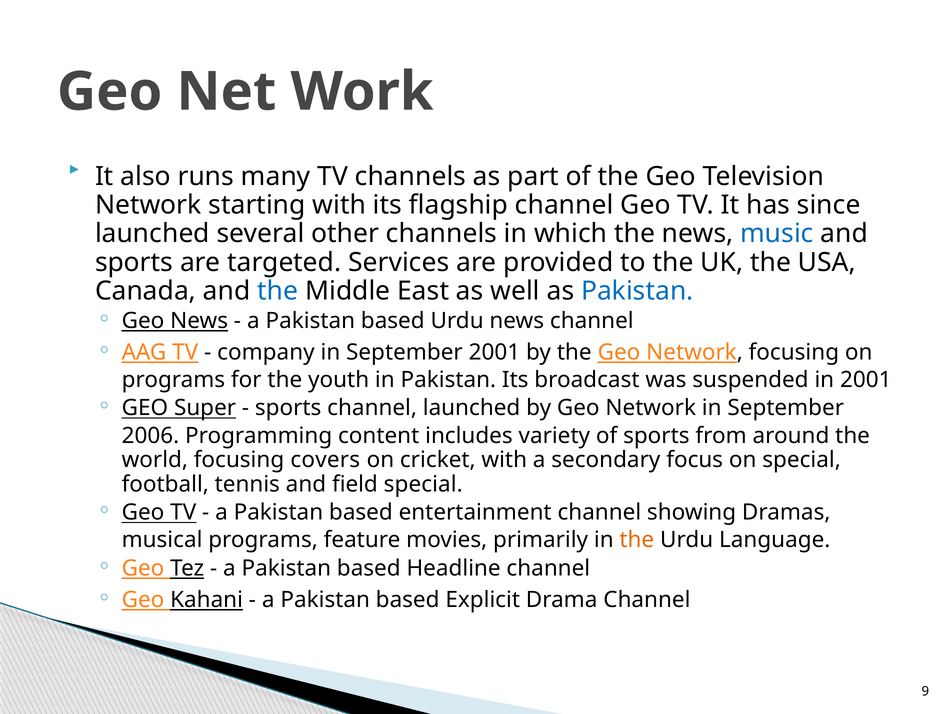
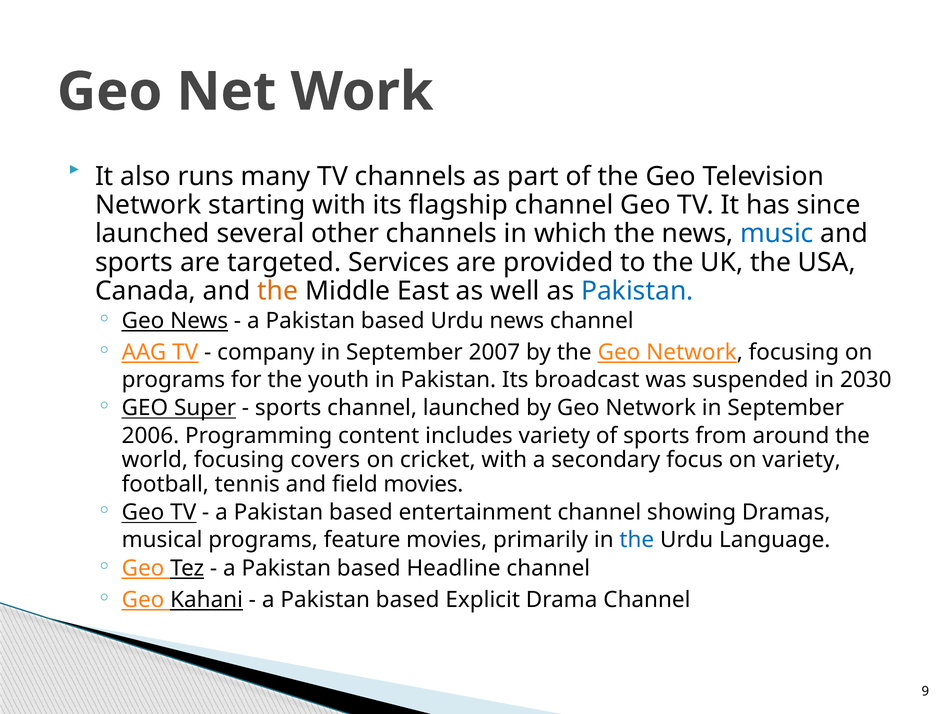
the colour: blue -> orange (278, 291)
September 2001: 2001 -> 2007 (494, 352)
in 2001: 2001 -> 2030 (866, 380)
on special: special -> variety (802, 460)
field special: special -> movies (423, 484)
the colour: orange -> blue (637, 540)
